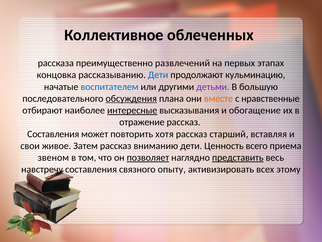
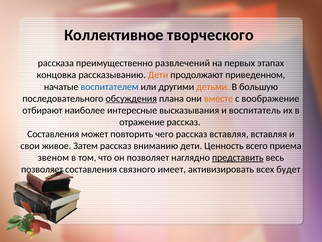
облеченных: облеченных -> творческого (210, 35)
Дети colour: blue -> orange (158, 75)
кульминацию: кульминацию -> приведенном (255, 75)
детьми colour: purple -> orange (213, 87)
нравственные: нравственные -> воображение (270, 98)
интересные underline: present -> none (132, 110)
обогащение: обогащение -> воспитатель (255, 110)
хотя: хотя -> чего (164, 134)
рассказ старший: старший -> вставляя (229, 134)
позволяет underline: present -> none (148, 157)
навстречу: навстречу -> позволяет (42, 169)
опыту: опыту -> имеет (172, 169)
этому: этому -> будет (288, 169)
